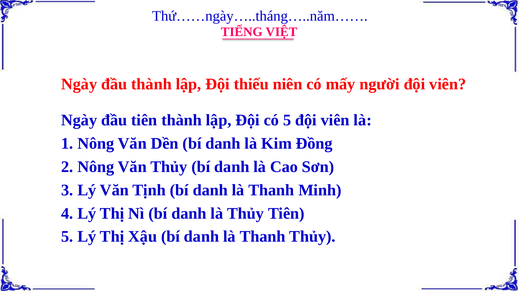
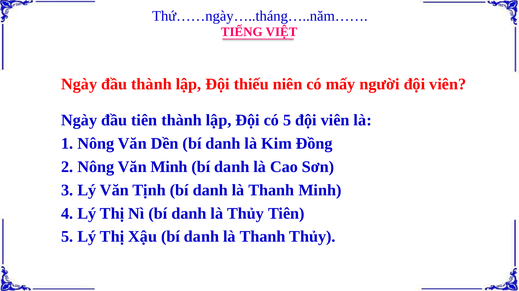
Văn Thủy: Thủy -> Minh (169, 167)
